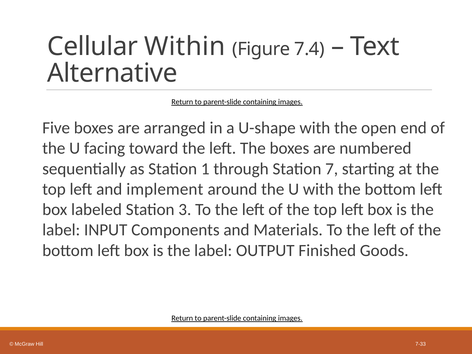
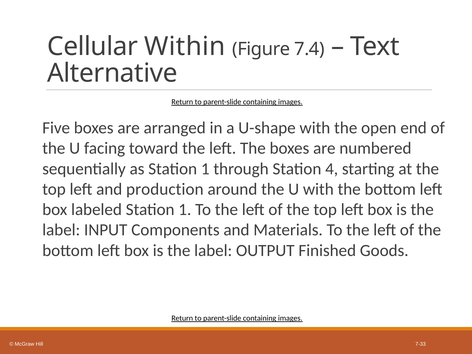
7: 7 -> 4 (332, 169)
implement: implement -> production (165, 189)
labeled Station 3: 3 -> 1 (185, 210)
